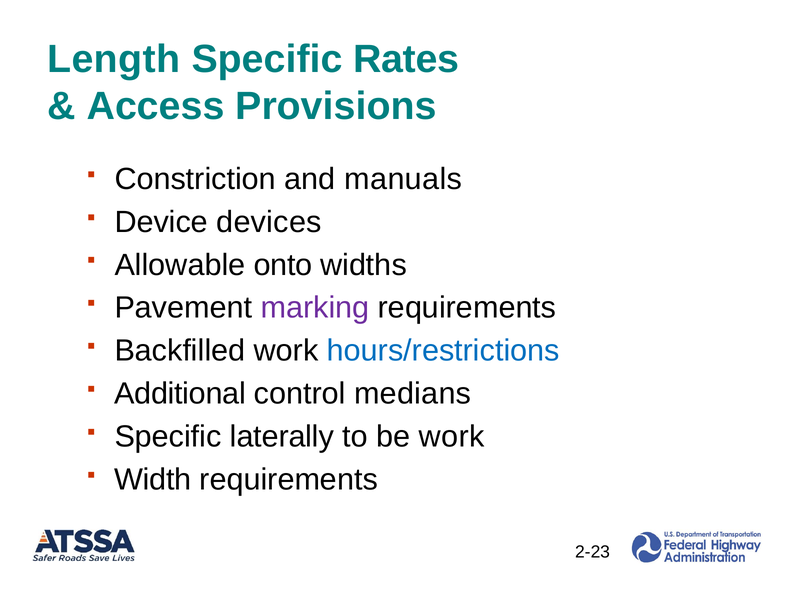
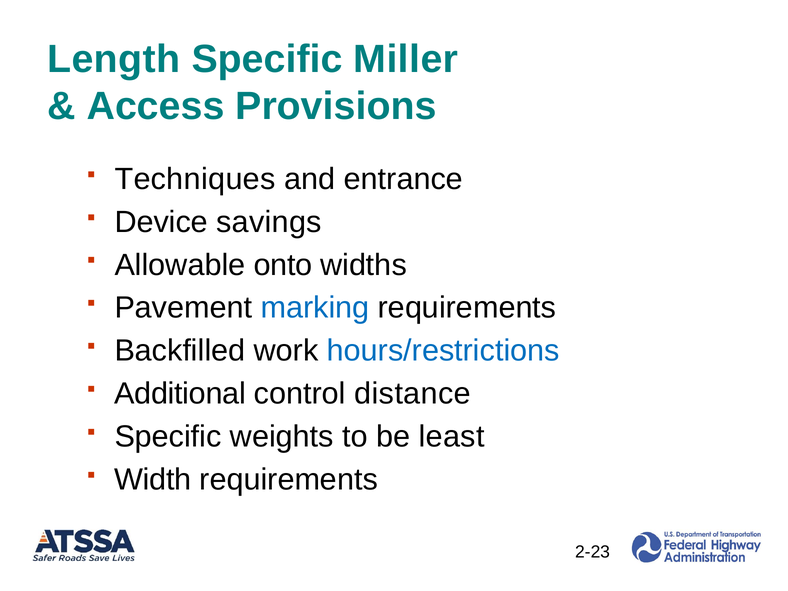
Rates: Rates -> Miller (406, 59)
Constriction: Constriction -> Techniques (195, 179)
manuals: manuals -> entrance (403, 179)
devices: devices -> savings (269, 222)
marking colour: purple -> blue (315, 308)
medians: medians -> distance (413, 394)
laterally: laterally -> weights (282, 437)
be work: work -> least (452, 437)
